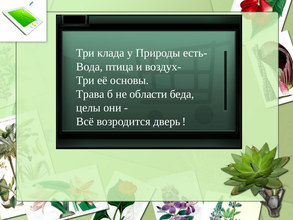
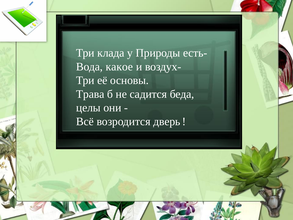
птица: птица -> какое (119, 67)
области: области -> садится (148, 94)
